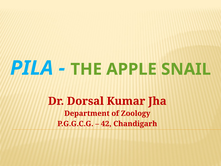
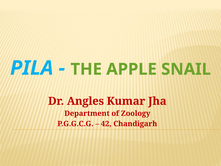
Dorsal: Dorsal -> Angles (85, 101)
